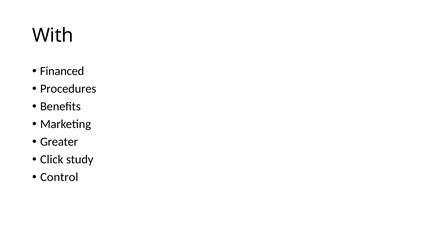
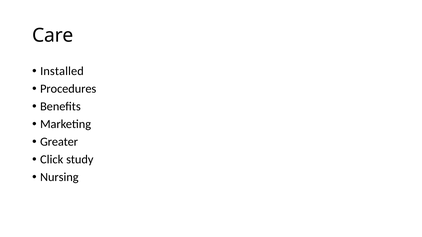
With: With -> Care (53, 35)
Financed: Financed -> Installed (62, 71)
Control: Control -> Nursing (59, 178)
